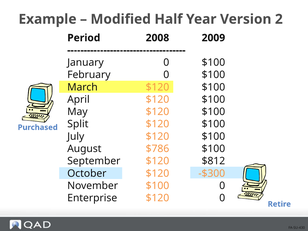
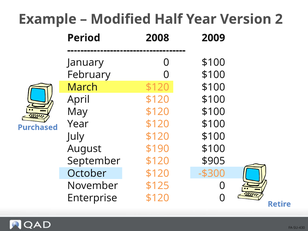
Split: Split -> Year (78, 124)
$786: $786 -> $190 (157, 149)
$812: $812 -> $905 (213, 161)
November $100: $100 -> $125 (157, 186)
